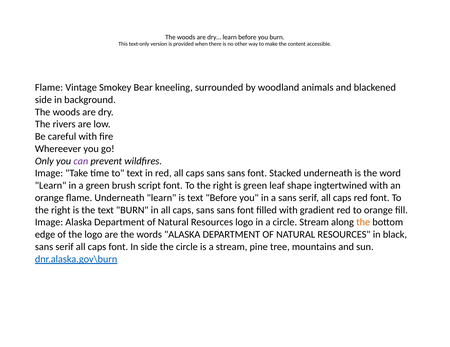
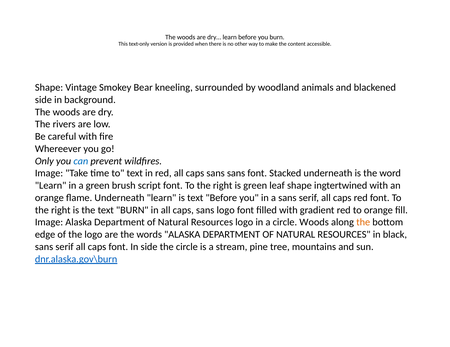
Flame: Flame -> Shape (49, 88)
can colour: purple -> blue (81, 161)
sans: sans -> logo (226, 210)
circle Stream: Stream -> Woods (314, 223)
